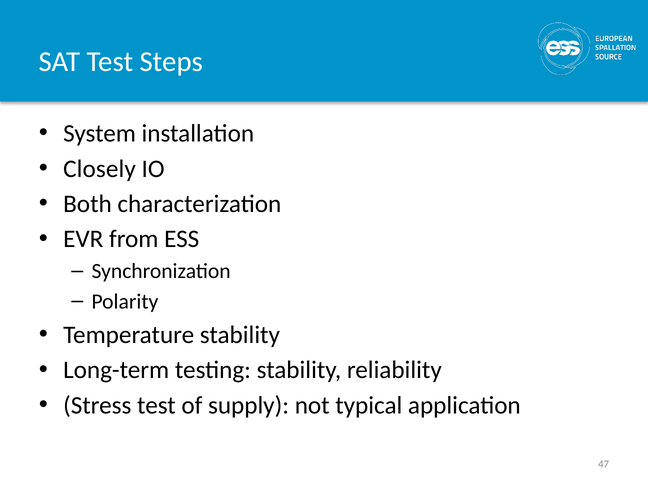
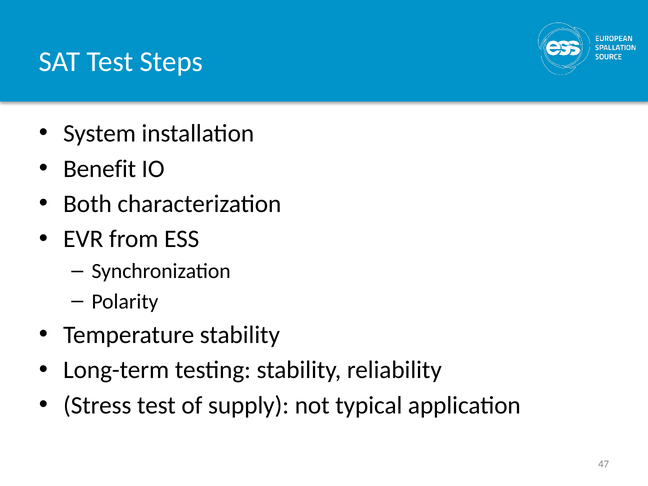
Closely: Closely -> Benefit (100, 169)
